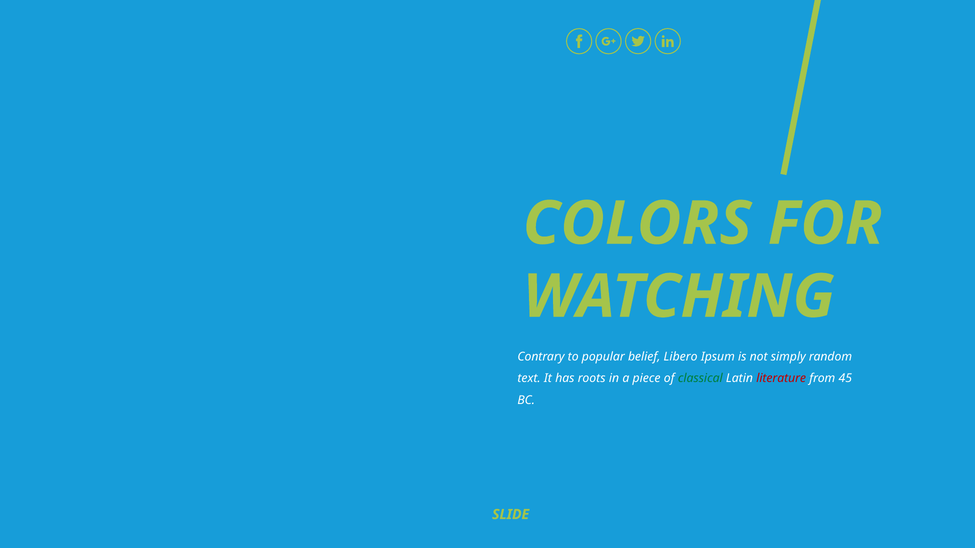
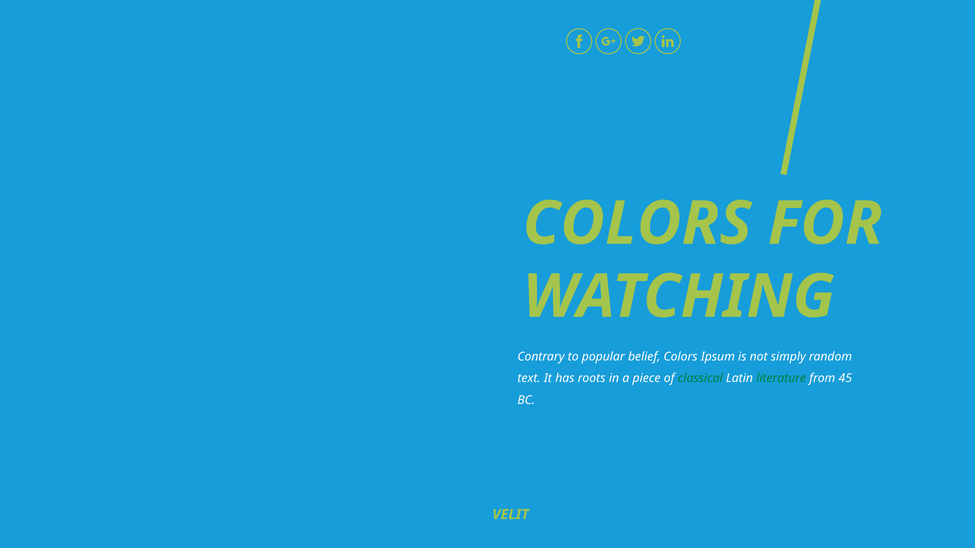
belief Libero: Libero -> Colors (681, 357)
literature colour: red -> green (781, 379)
SLIDE: SLIDE -> VELIT (511, 515)
